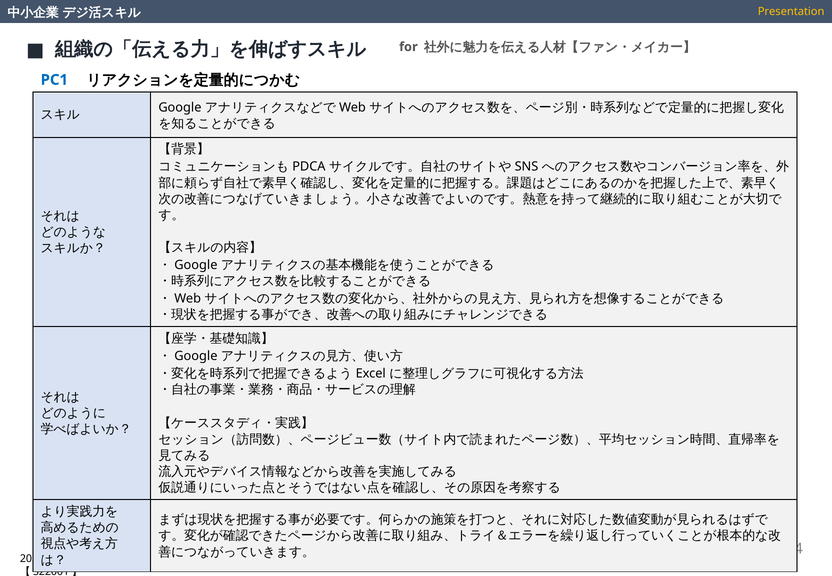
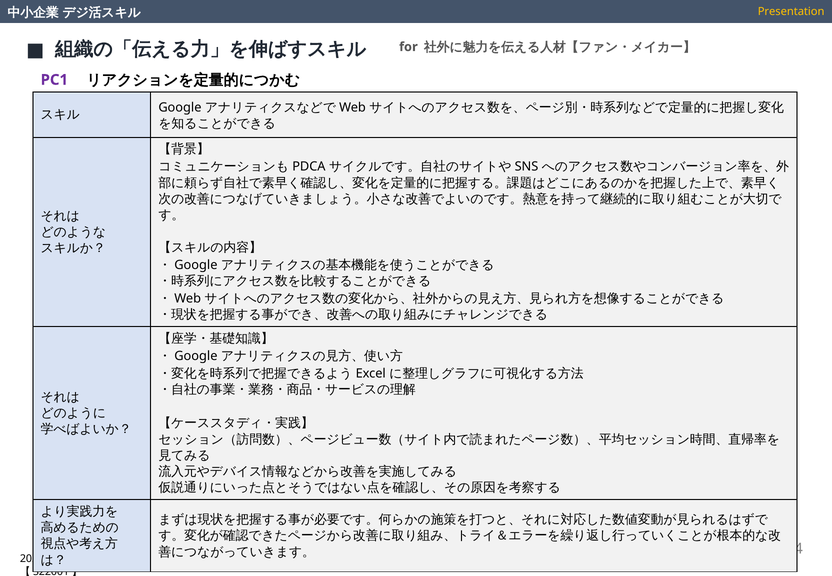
PC1 colour: blue -> purple (54, 80)
